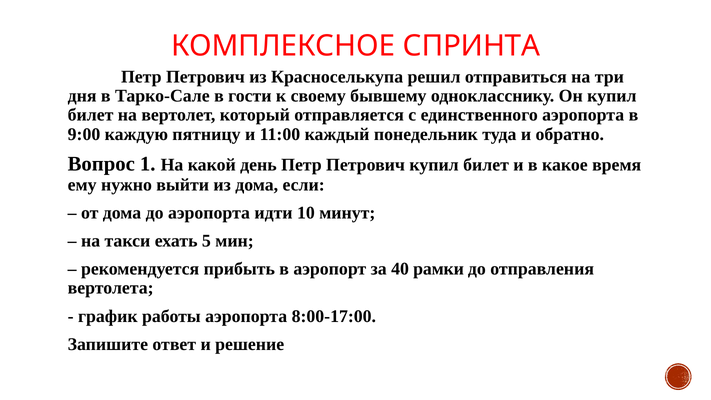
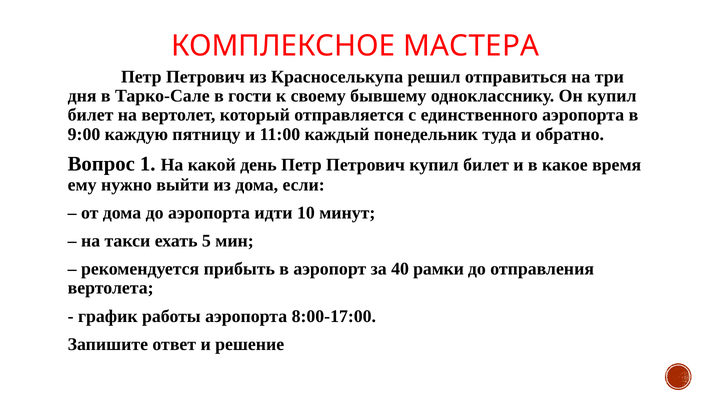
СПРИНТА: СПРИНТА -> МАСТЕРА (471, 46)
